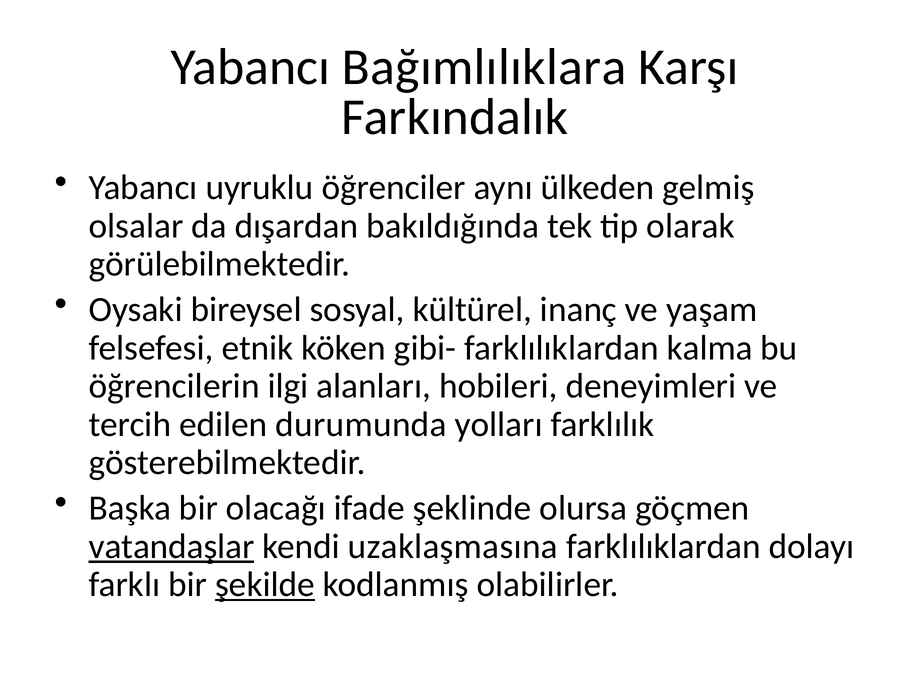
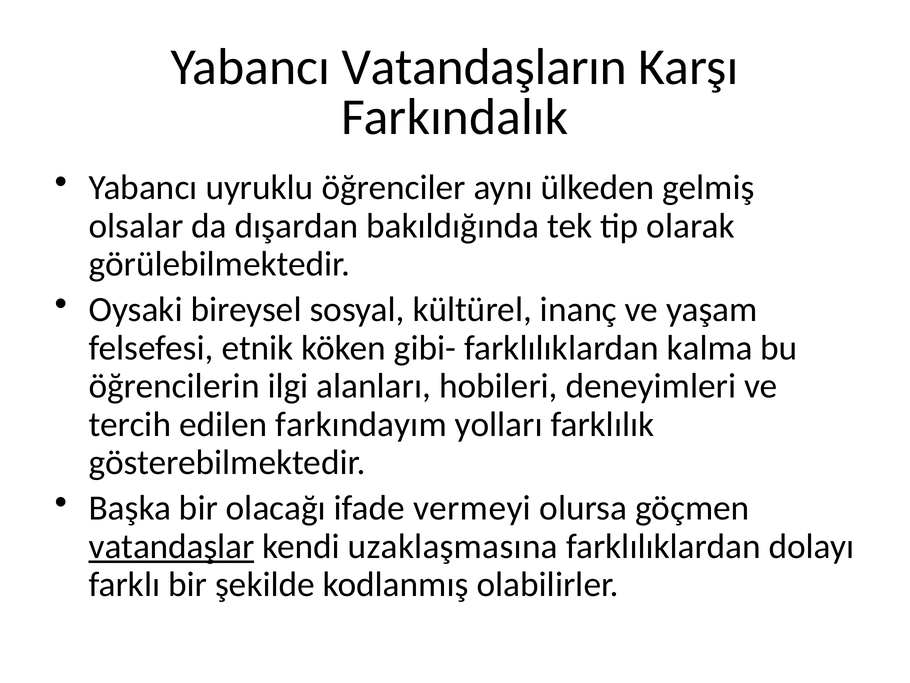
Bağımlılıklara: Bağımlılıklara -> Vatandaşların (484, 67)
durumunda: durumunda -> farkındayım (361, 424)
şeklinde: şeklinde -> vermeyi (472, 508)
şekilde underline: present -> none (265, 584)
